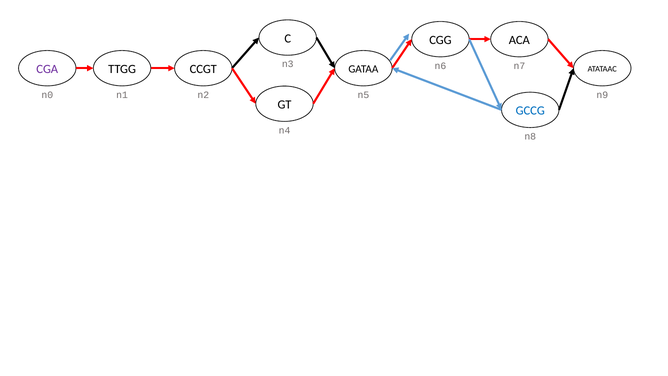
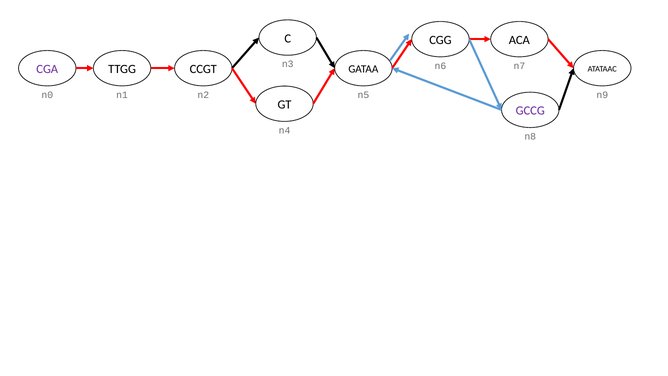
GCCG colour: blue -> purple (530, 111)
